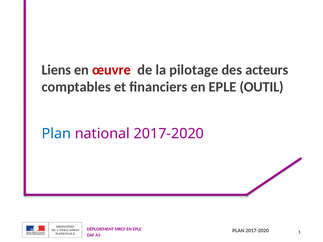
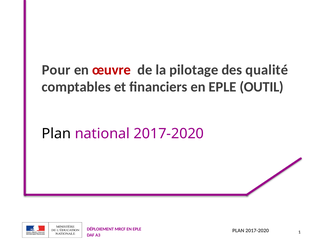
Liens: Liens -> Pour (56, 70)
acteurs: acteurs -> qualité (267, 70)
Plan colour: blue -> black (56, 134)
